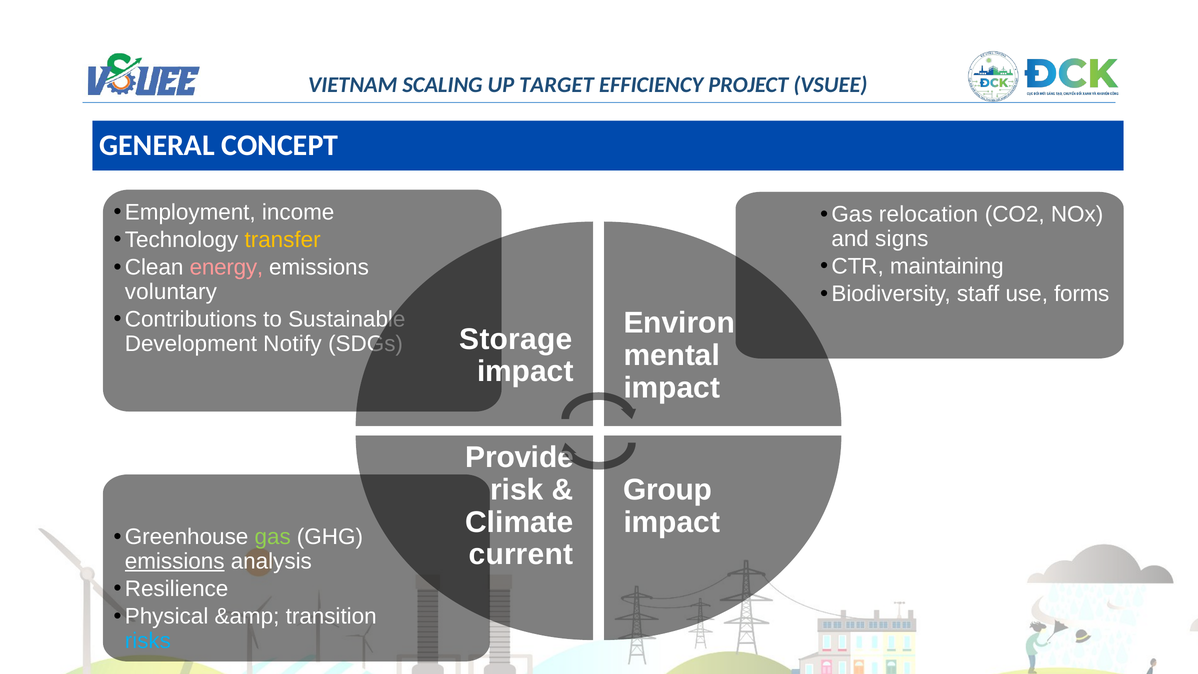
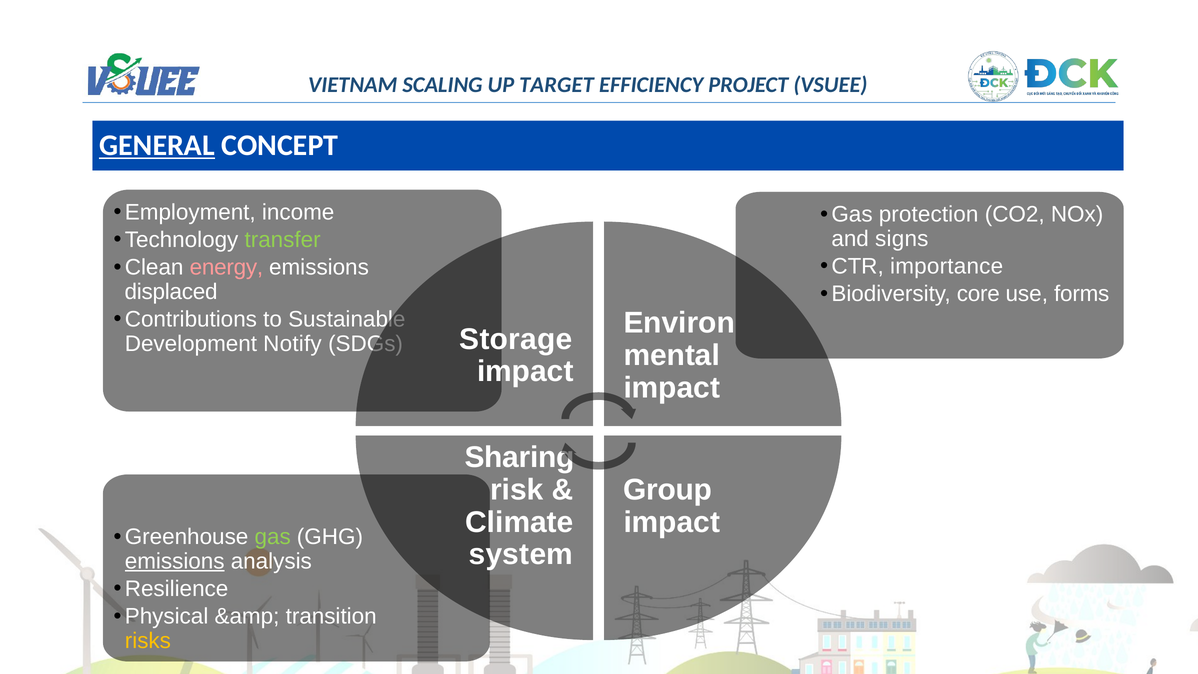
GENERAL underline: none -> present (157, 145)
relocation: relocation -> protection (929, 214)
transfer colour: yellow -> light green (283, 240)
maintaining: maintaining -> importance (947, 266)
voluntary: voluntary -> displaced (171, 292)
staff: staff -> core (978, 294)
Provide: Provide -> Sharing (520, 457)
current: current -> system (521, 554)
risks colour: light blue -> yellow (148, 641)
